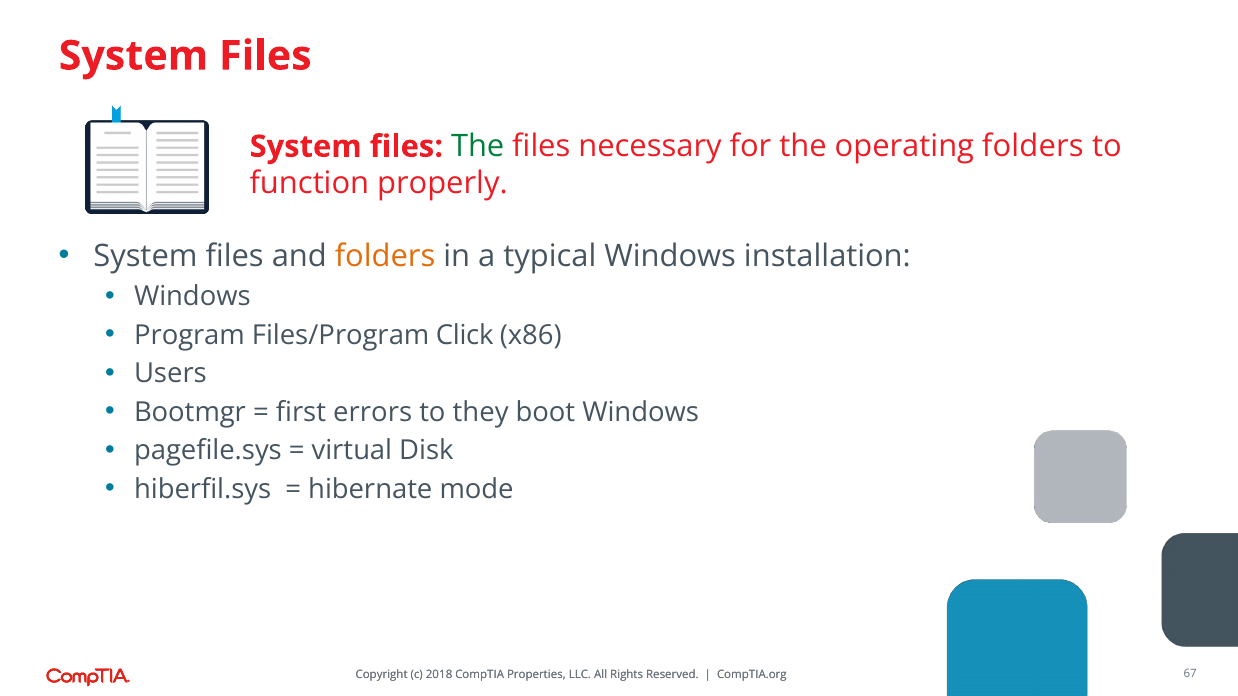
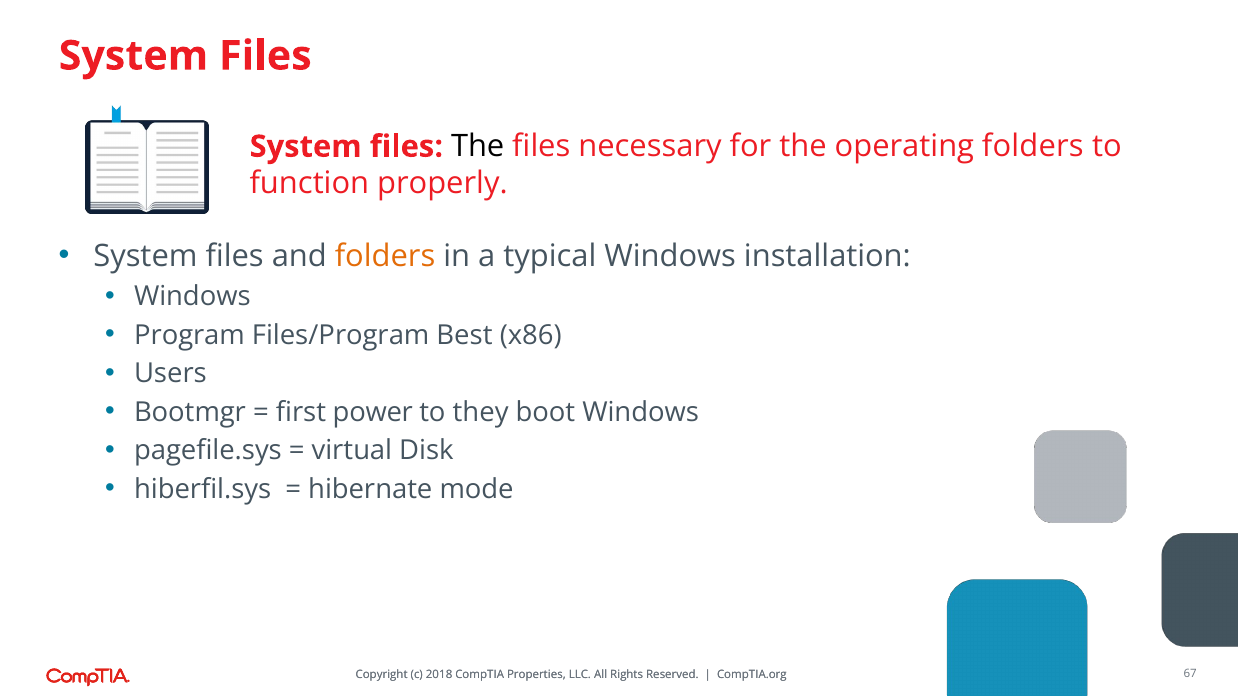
The colour: green -> black (478, 147)
Click: Click -> Best (465, 335)
errors: errors -> power (373, 412)
